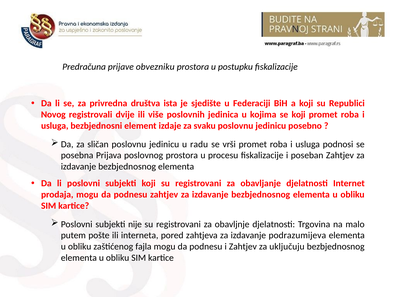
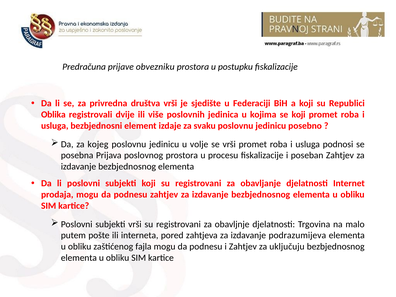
društva ista: ista -> vrši (170, 103)
Novog: Novog -> Oblika (53, 115)
sličan: sličan -> kojeg (98, 144)
radu: radu -> volje (199, 144)
subjekti nije: nije -> vrši (135, 224)
